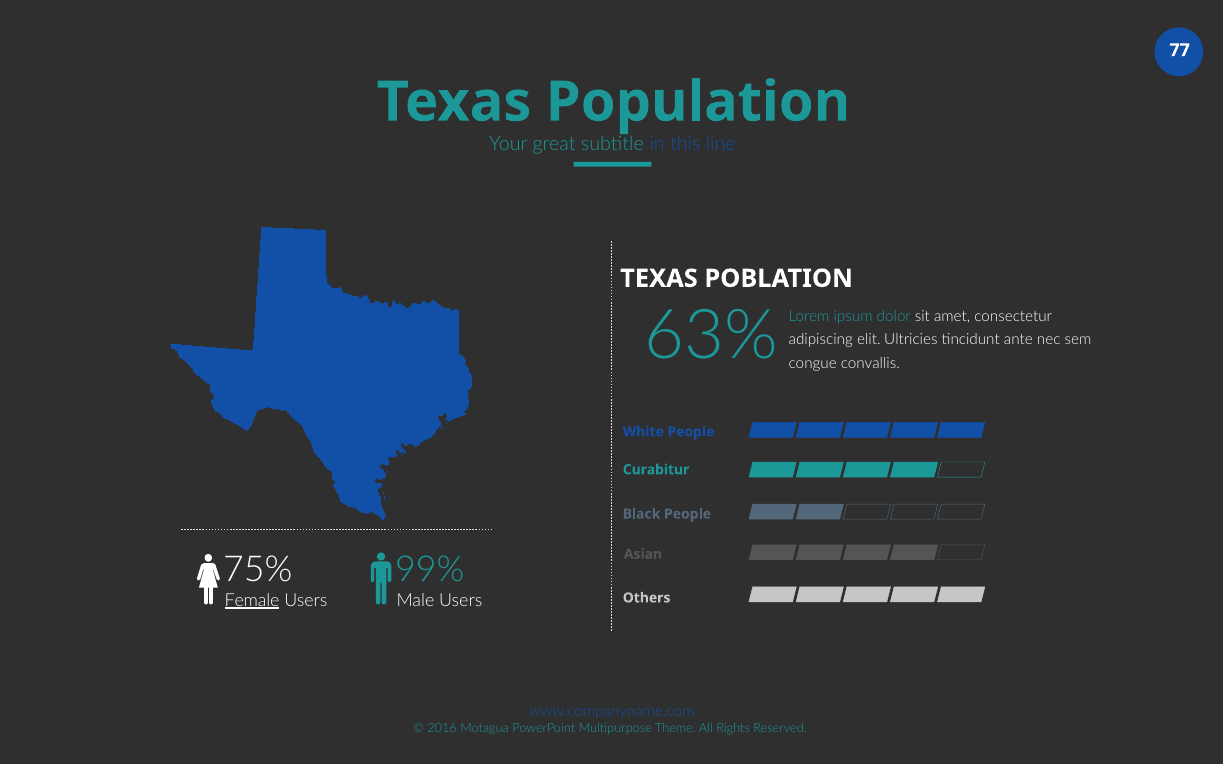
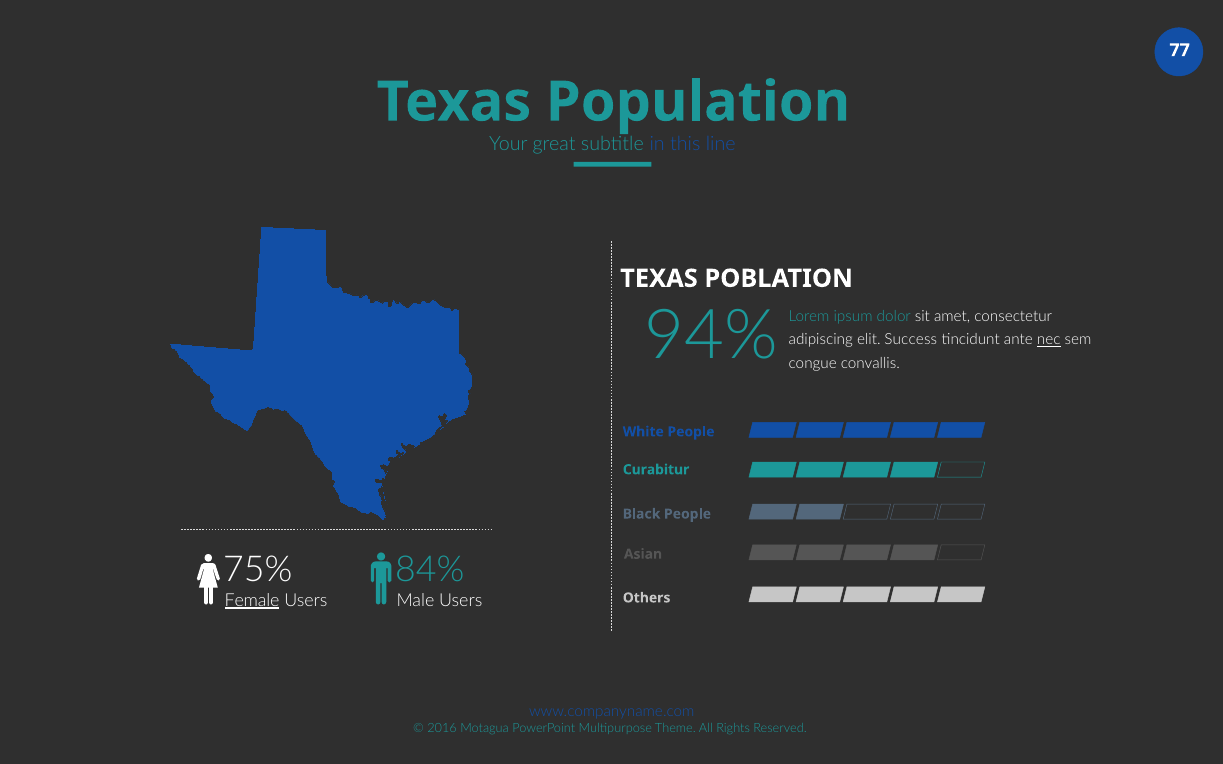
63%: 63% -> 94% (712, 336)
Ultricies: Ultricies -> Success (911, 340)
nec underline: none -> present (1049, 340)
99%: 99% -> 84% (430, 570)
